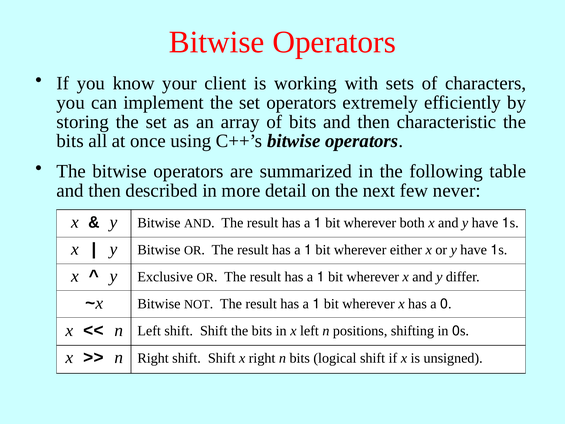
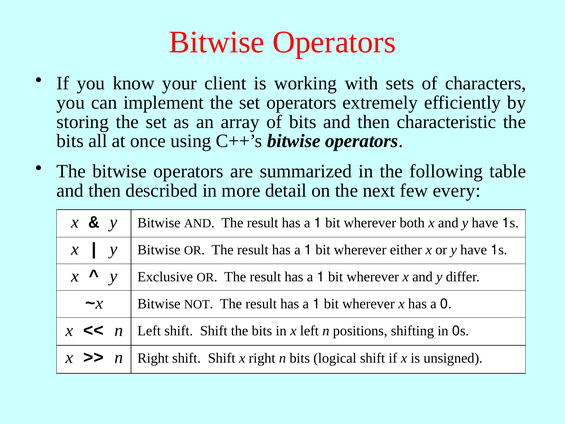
never: never -> every (457, 190)
